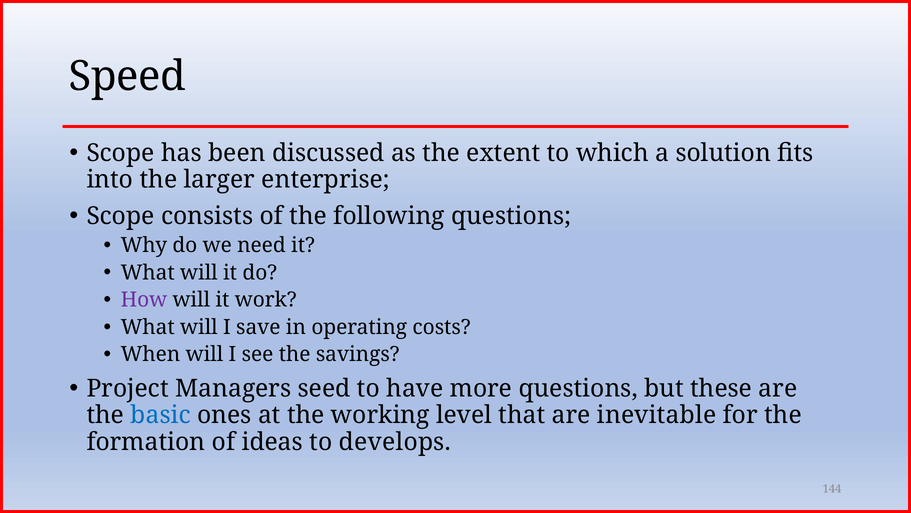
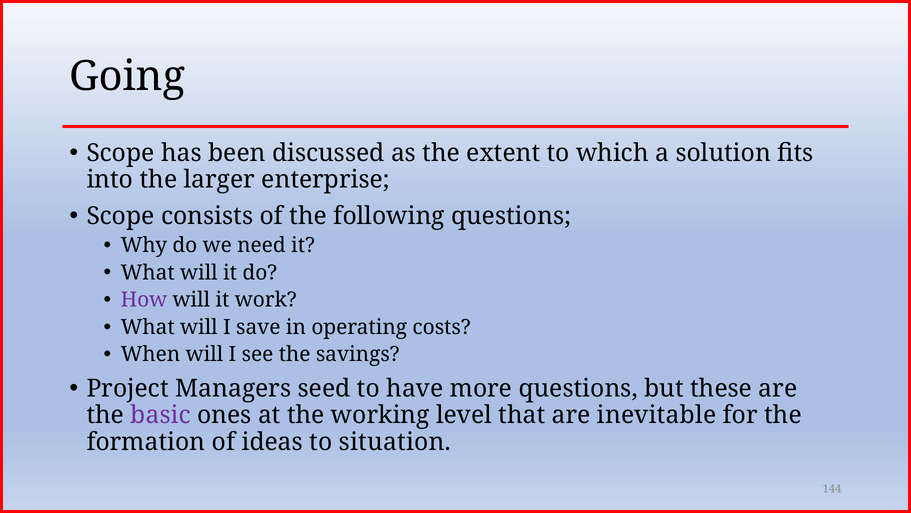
Speed: Speed -> Going (127, 77)
basic colour: blue -> purple (161, 415)
develops: develops -> situation (395, 442)
